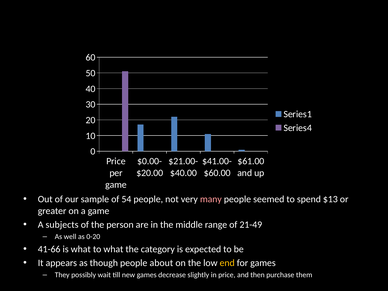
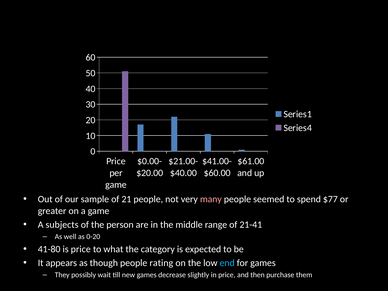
54: 54 -> 21 (126, 199)
$13: $13 -> $77 (330, 199)
21-49: 21-49 -> 21-41 (251, 225)
41-66: 41-66 -> 41-80 (49, 249)
is what: what -> price (81, 249)
about: about -> rating (161, 263)
end colour: yellow -> light blue (227, 263)
